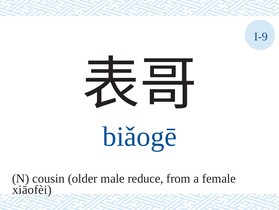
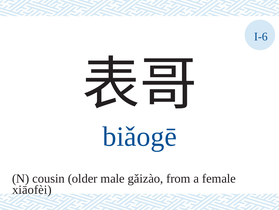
I-9: I-9 -> I-6 (261, 37)
reduce: reduce -> gǎizào (145, 178)
